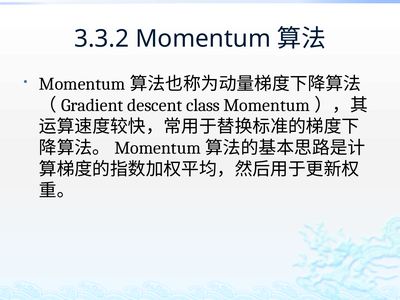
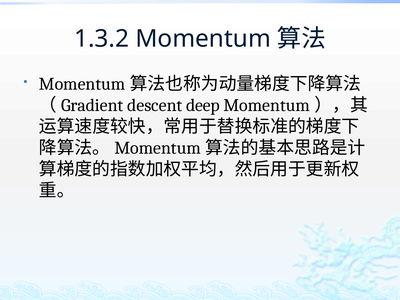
3.3.2: 3.3.2 -> 1.3.2 (102, 39)
class: class -> deep (203, 105)
